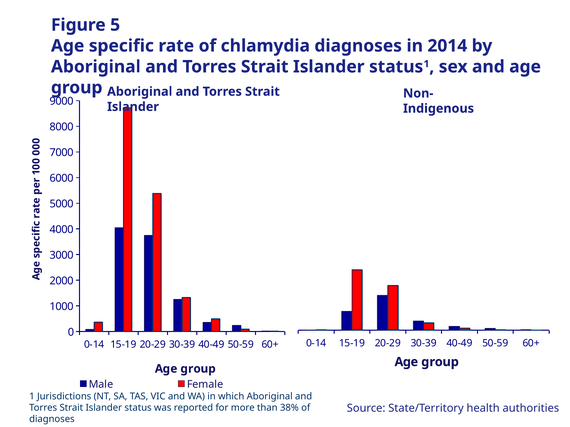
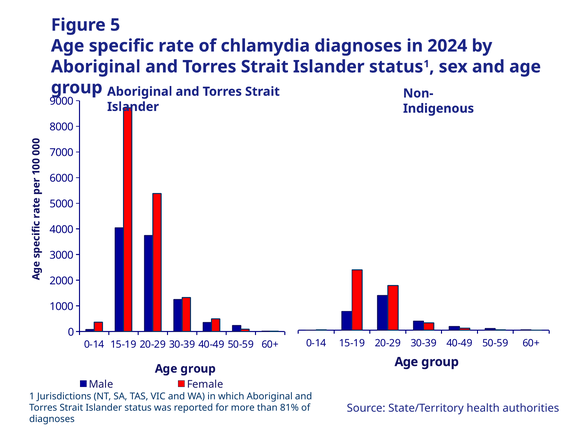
2014: 2014 -> 2024 (447, 46)
38%: 38% -> 81% (289, 408)
